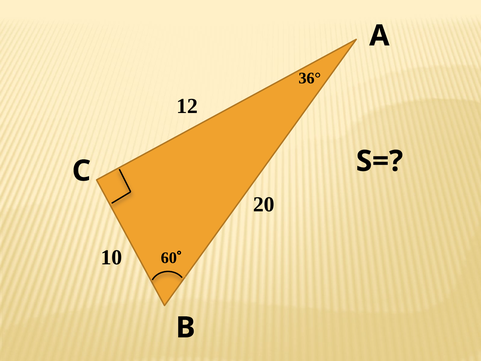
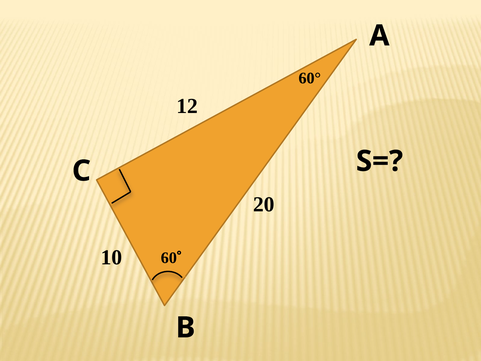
36°: 36° -> 60° (310, 78)
